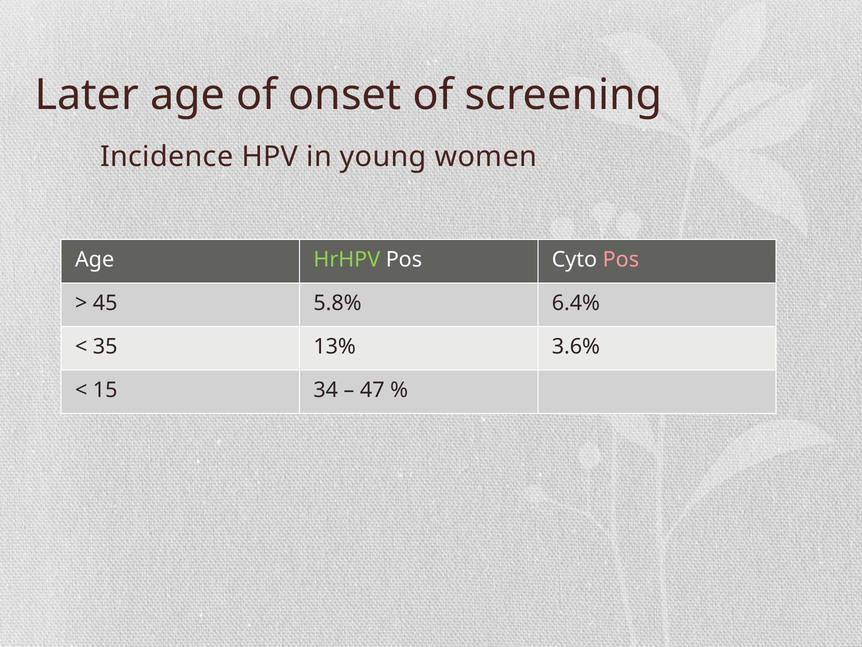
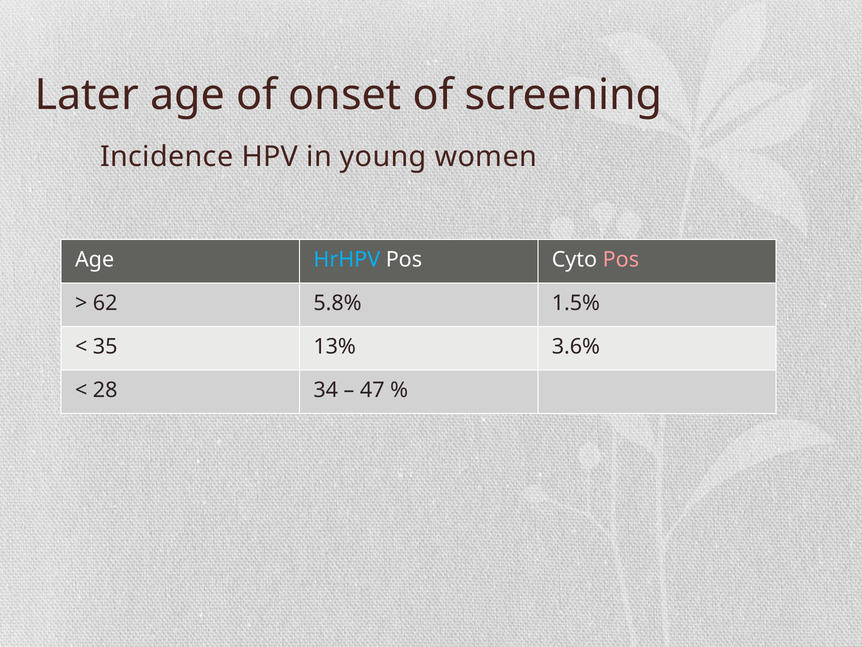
HrHPV colour: light green -> light blue (347, 259)
45: 45 -> 62 (105, 303)
6.4%: 6.4% -> 1.5% (576, 303)
15: 15 -> 28 (105, 390)
